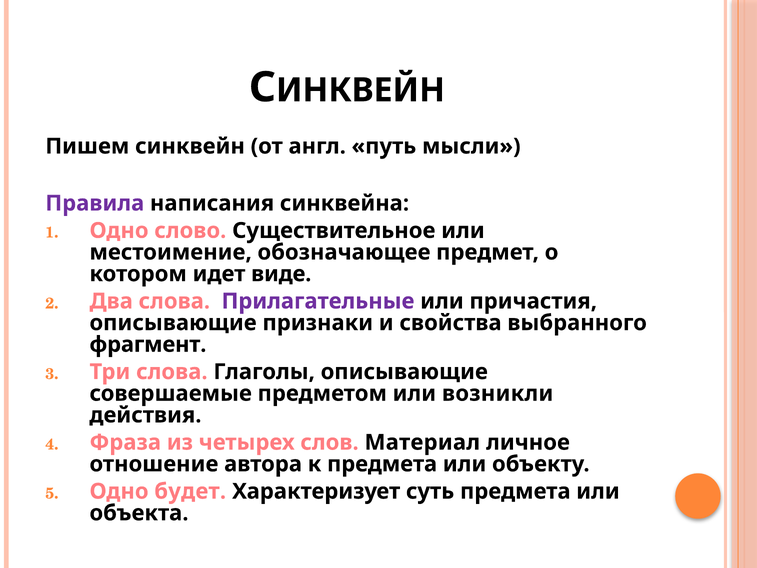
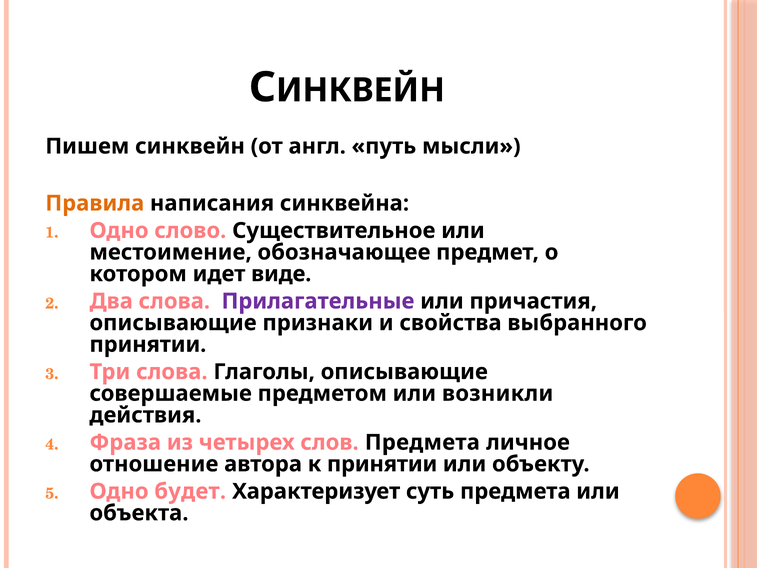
Правила colour: purple -> orange (95, 203)
фрагмент: фрагмент -> принятии (148, 344)
слов Материал: Материал -> Предмета (422, 442)
к предмета: предмета -> принятии (382, 464)
